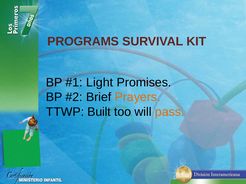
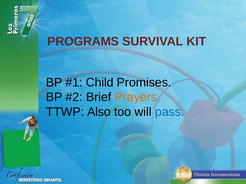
Light: Light -> Child (100, 83)
Built: Built -> Also (99, 112)
pass colour: orange -> blue (170, 112)
